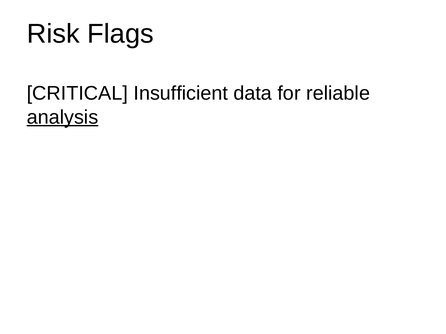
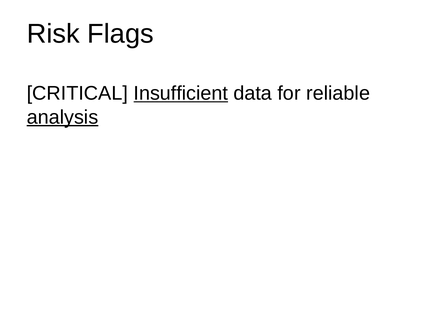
Insufficient underline: none -> present (181, 94)
